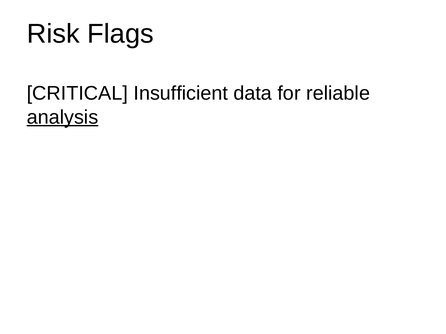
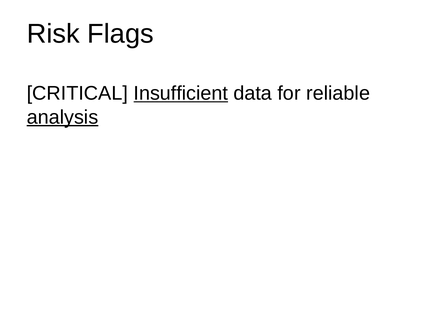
Insufficient underline: none -> present (181, 94)
